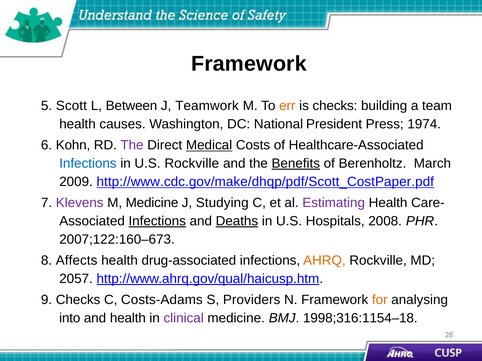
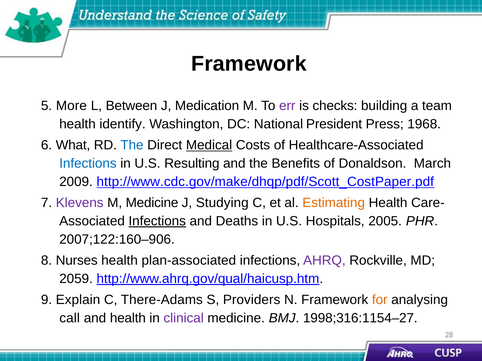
Scott: Scott -> More (71, 106)
Teamwork: Teamwork -> Medication (207, 106)
err colour: orange -> purple (287, 106)
causes: causes -> identify (123, 124)
1974: 1974 -> 1968 (424, 124)
Kohn: Kohn -> What (73, 145)
The colour: purple -> blue (132, 145)
U.S Rockville: Rockville -> Resulting (192, 164)
Benefits underline: present -> none (296, 164)
Berenholtz: Berenholtz -> Donaldson (372, 164)
Estimating colour: purple -> orange (334, 203)
Deaths underline: present -> none (237, 221)
2008: 2008 -> 2005 (385, 221)
2007;122:160–673: 2007;122:160–673 -> 2007;122:160–906 (117, 240)
Affects: Affects -> Nurses (77, 261)
drug-associated: drug-associated -> plan-associated (189, 261)
AHRQ colour: orange -> purple (324, 261)
2057: 2057 -> 2059 (76, 279)
9 Checks: Checks -> Explain (78, 300)
Costs-Adams: Costs-Adams -> There-Adams (162, 300)
into: into -> call (70, 318)
1998;316:1154–18: 1998;316:1154–18 -> 1998;316:1154–27 (360, 318)
